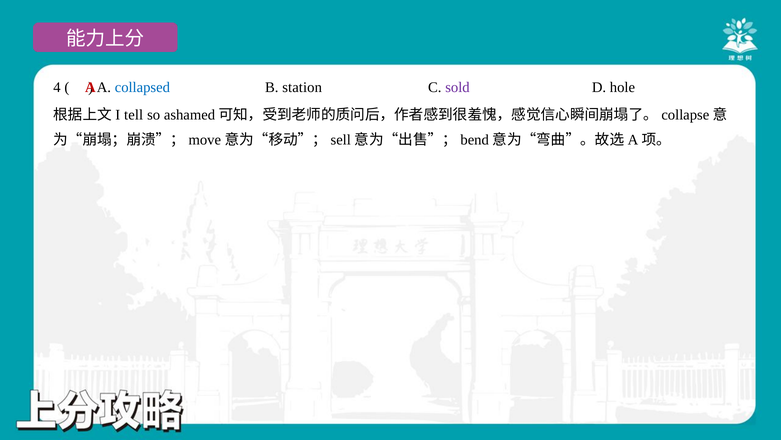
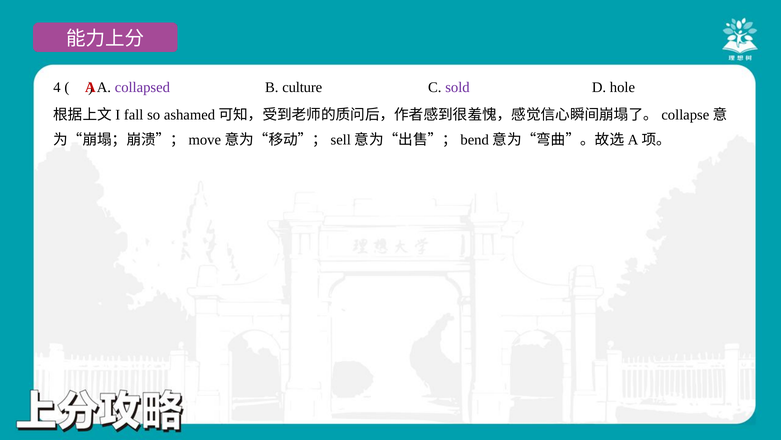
collapsed colour: blue -> purple (142, 87)
station: station -> culture (302, 87)
tell: tell -> fall (134, 115)
